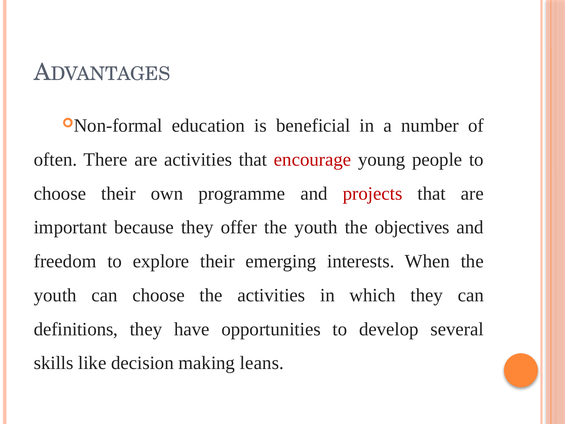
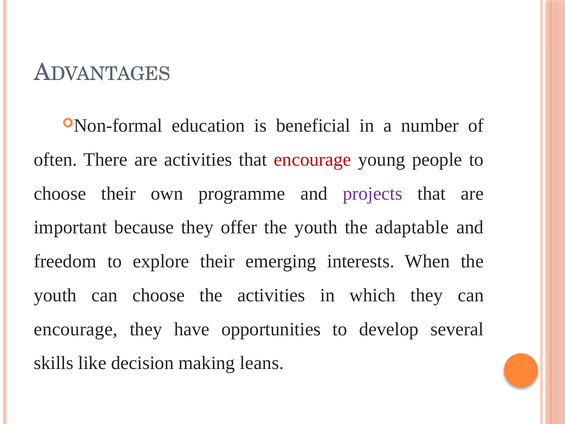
projects colour: red -> purple (373, 193)
objectives: objectives -> adaptable (412, 227)
definitions: definitions -> encourage (76, 329)
